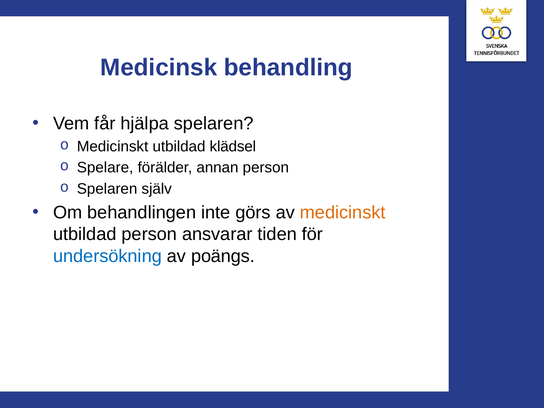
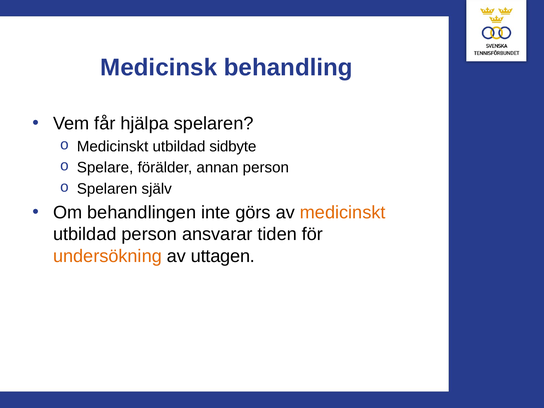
klädsel: klädsel -> sidbyte (233, 146)
undersökning colour: blue -> orange (107, 256)
poängs: poängs -> uttagen (223, 256)
